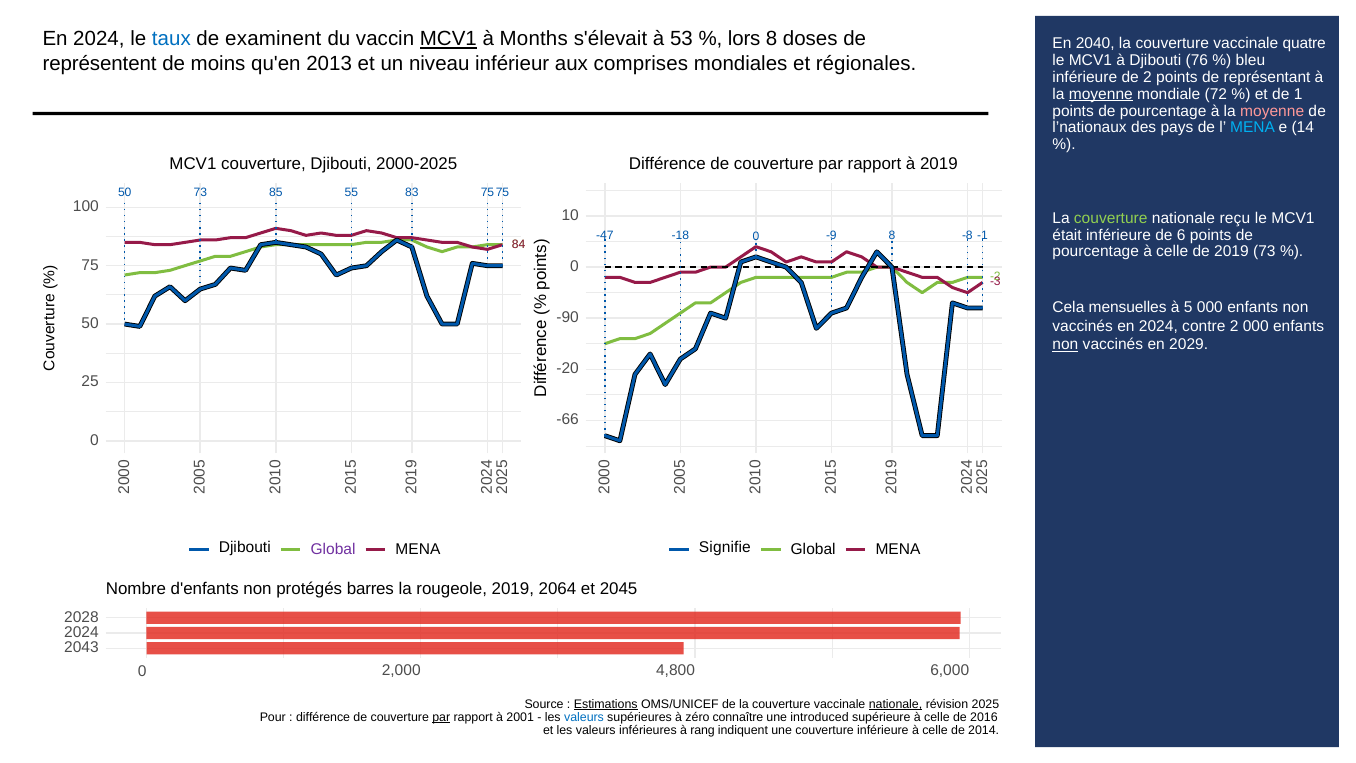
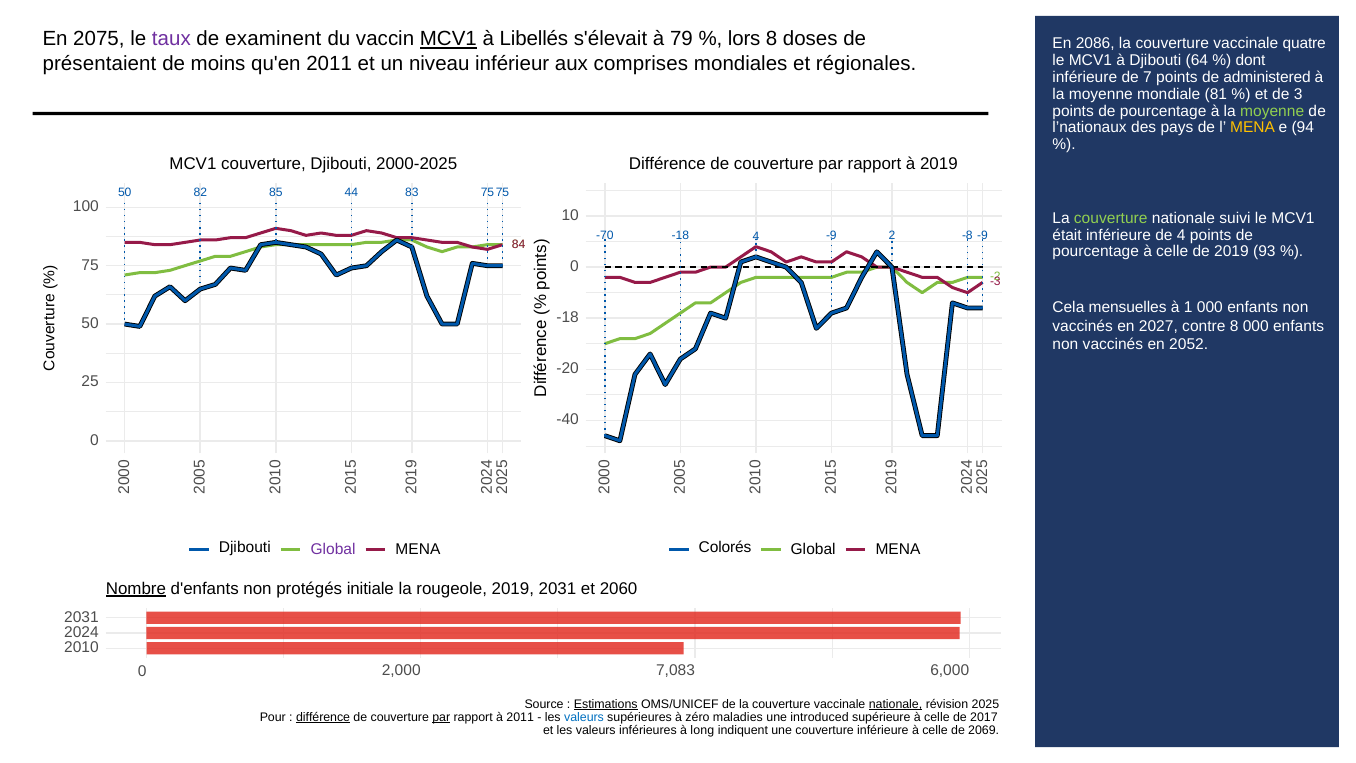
2024: 2024 -> 2075 (99, 39)
taux colour: blue -> purple (171, 39)
Months: Months -> Libellés (534, 39)
53: 53 -> 79 (681, 39)
2040: 2040 -> 2086 (1095, 44)
76: 76 -> 64 (1197, 61)
bleu: bleu -> dont (1251, 61)
représentent: représentent -> présentaient (99, 64)
qu'en 2013: 2013 -> 2011 (329, 64)
de 2: 2 -> 7 (1147, 77)
représentant: représentant -> administered (1267, 77)
moyenne underline: present -> none (1101, 94)
72: 72 -> 81 (1216, 94)
de 1: 1 -> 3 (1298, 94)
moyenne colour: pink -> light green (1272, 111)
MENA colour: light blue -> yellow (1253, 128)
14: 14 -> 94 (1303, 128)
50 73: 73 -> 82 (200, 192)
55: 55 -> 44 (351, 192)
reçu: reçu -> suivi (1235, 218)
de 6: 6 -> 4 (1181, 235)
-47: -47 -> -70 (605, 236)
-18 0: 0 -> 4 (756, 236)
-9 8: 8 -> 2 (892, 236)
-8 -1: -1 -> -9 (983, 236)
2019 73: 73 -> 93 (1264, 252)
à 5: 5 -> 1 (1188, 307)
-90: -90 -> -18 (568, 318)
vaccinés en 2024: 2024 -> 2027 (1158, 326)
contre 2: 2 -> 8 (1234, 326)
non underline: present -> none (1065, 345)
2029: 2029 -> 2052 (1189, 345)
-66: -66 -> -40 (568, 420)
Signifie: Signifie -> Colorés (725, 547)
Nombre underline: none -> present (136, 589)
barres: barres -> initiale (370, 589)
2019 2064: 2064 -> 2031 (557, 589)
2045: 2045 -> 2060 (619, 589)
2028: 2028 -> 2031 (81, 617)
2043: 2043 -> 2010 (81, 648)
4,800: 4,800 -> 7,083 (676, 670)
différence underline: none -> present (323, 717)
à 2001: 2001 -> 2011 (520, 717)
connaître: connaître -> maladies (738, 717)
2016: 2016 -> 2017 (984, 717)
rang: rang -> long (702, 730)
2014: 2014 -> 2069 (984, 730)
